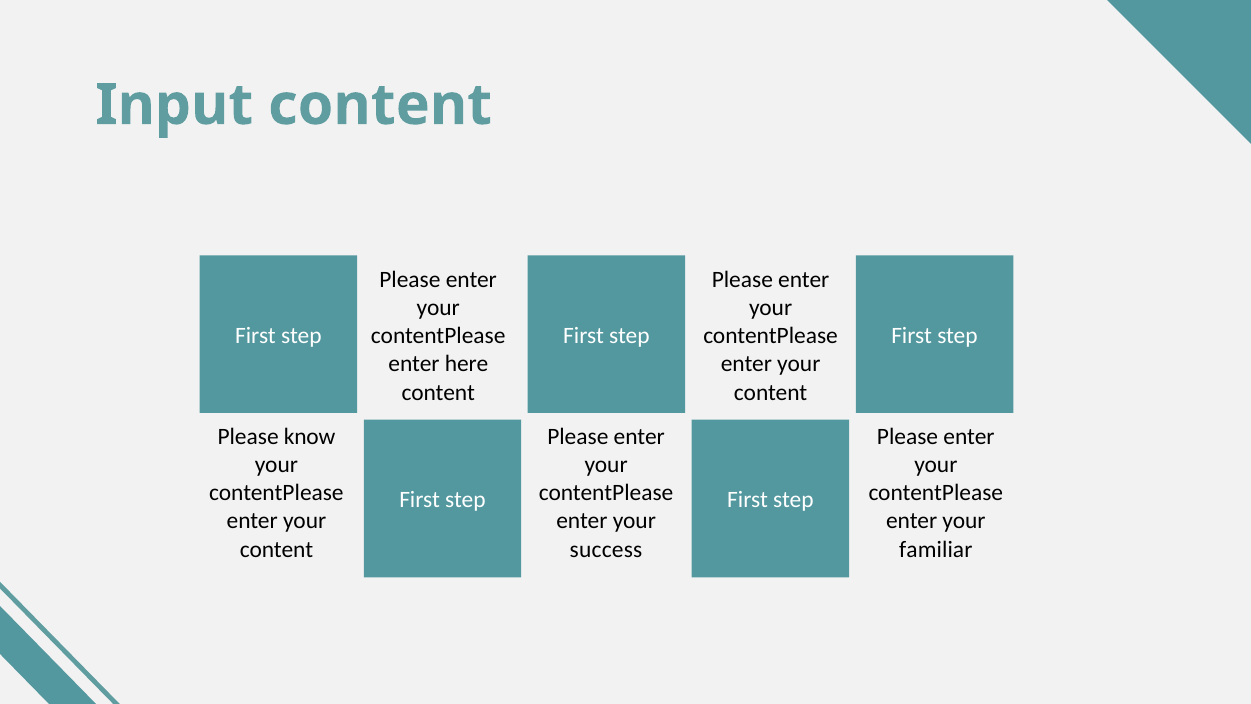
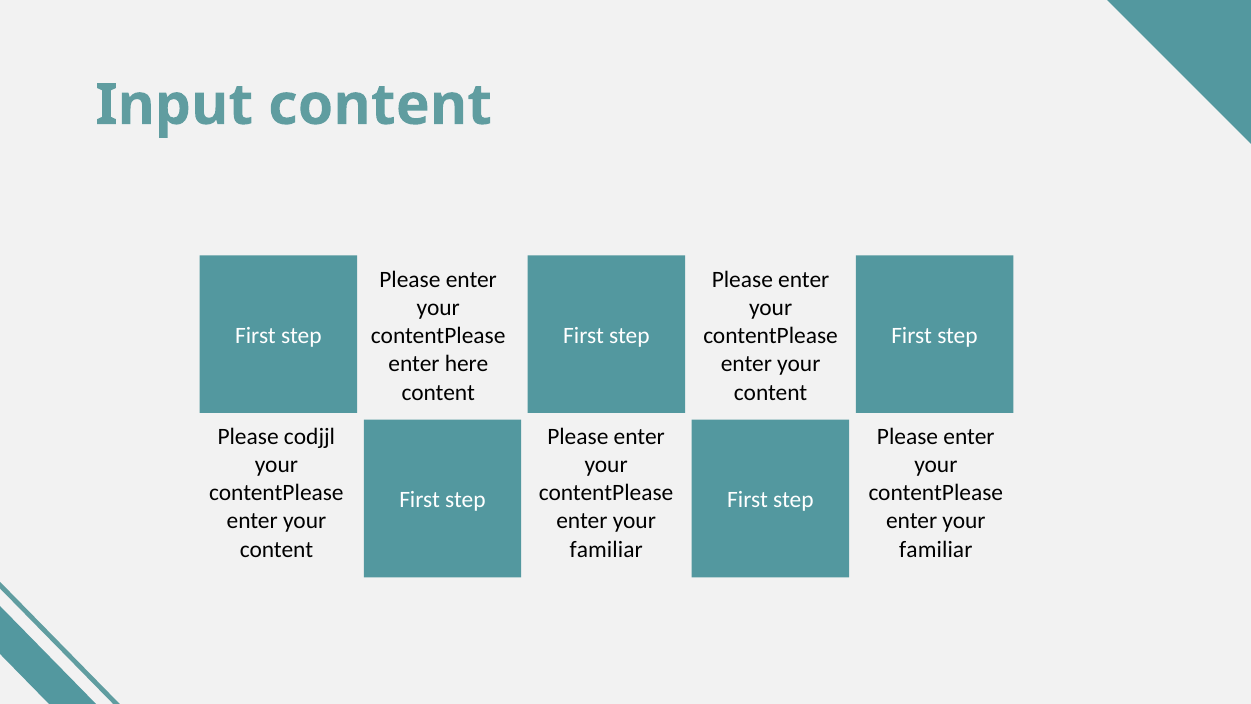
know: know -> codjjl (310, 436)
success: success -> familiar (606, 549)
